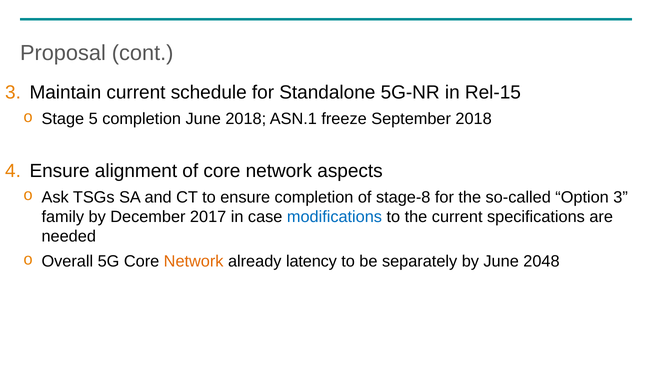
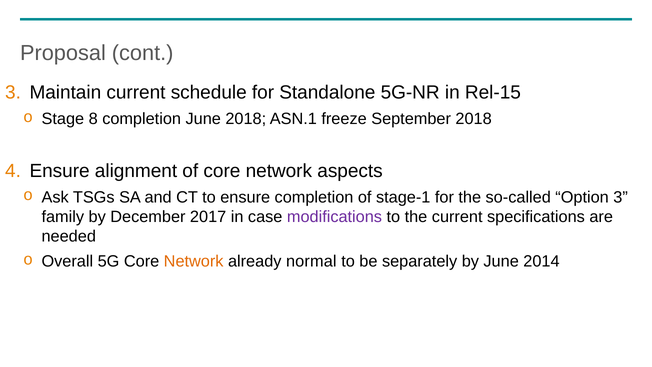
5: 5 -> 8 (93, 119)
stage-8: stage-8 -> stage-1 (403, 197)
modifications colour: blue -> purple (334, 217)
latency: latency -> normal (311, 261)
2048: 2048 -> 2014 (541, 261)
